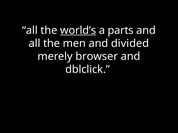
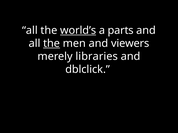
the underline: none -> present (52, 43)
divided: divided -> viewers (130, 43)
browser: browser -> libraries (97, 57)
